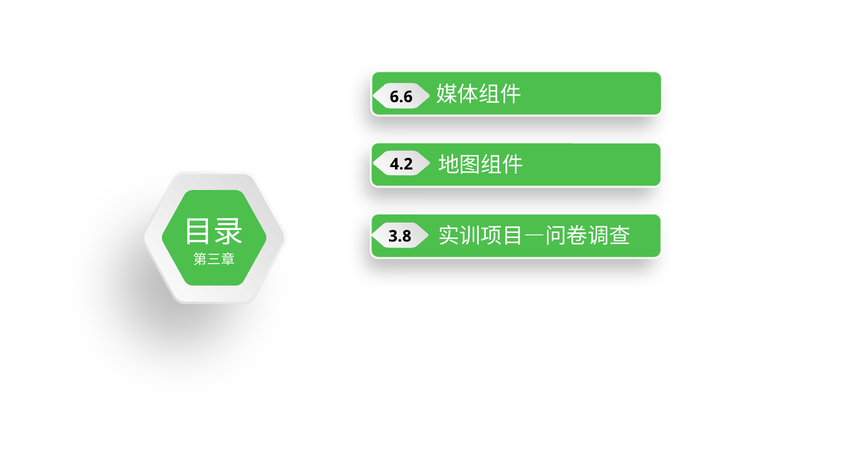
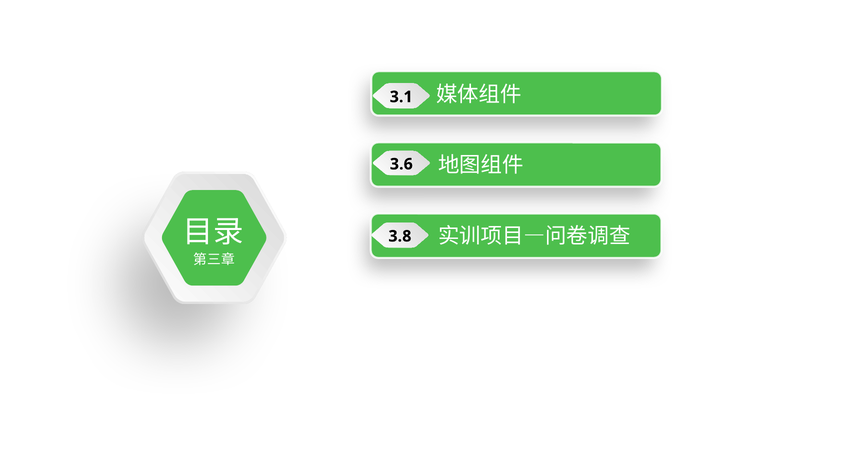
6.6: 6.6 -> 3.1 (401, 97)
4.2: 4.2 -> 3.6 (401, 164)
